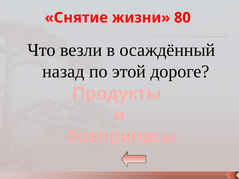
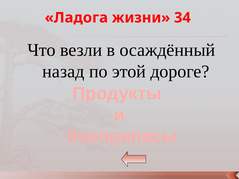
Снятие: Снятие -> Ладога (76, 18)
80: 80 -> 34 (182, 18)
